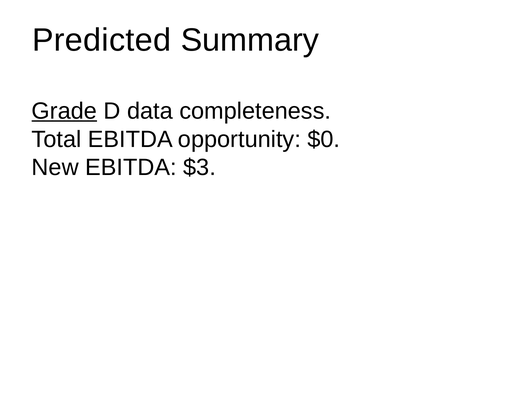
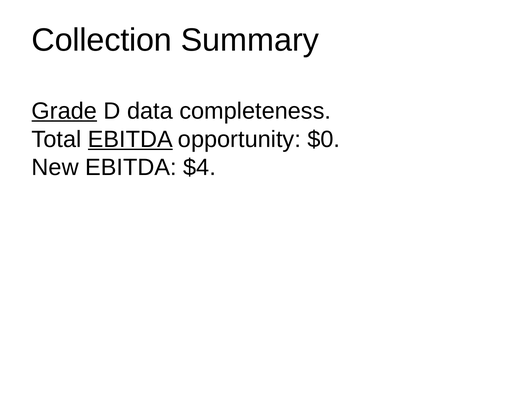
Predicted: Predicted -> Collection (102, 40)
EBITDA underline: none -> present (130, 139)
$3: $3 -> $4 (200, 167)
